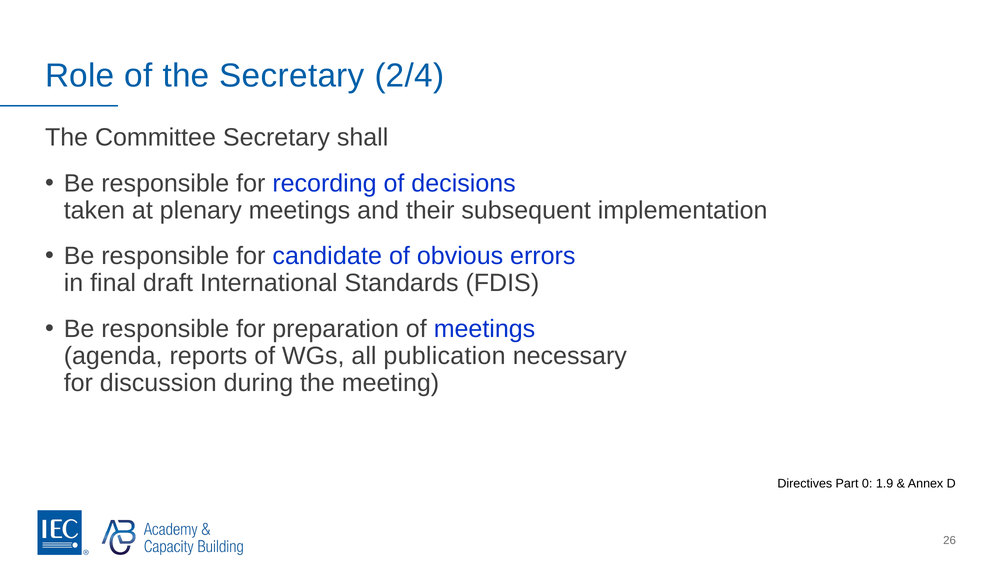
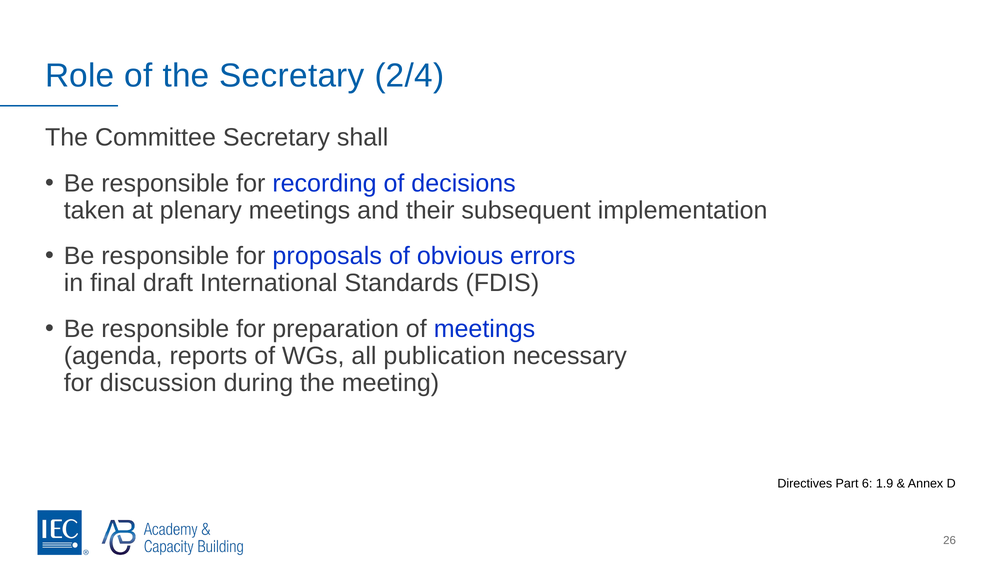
candidate: candidate -> proposals (327, 256)
0: 0 -> 6 (867, 484)
